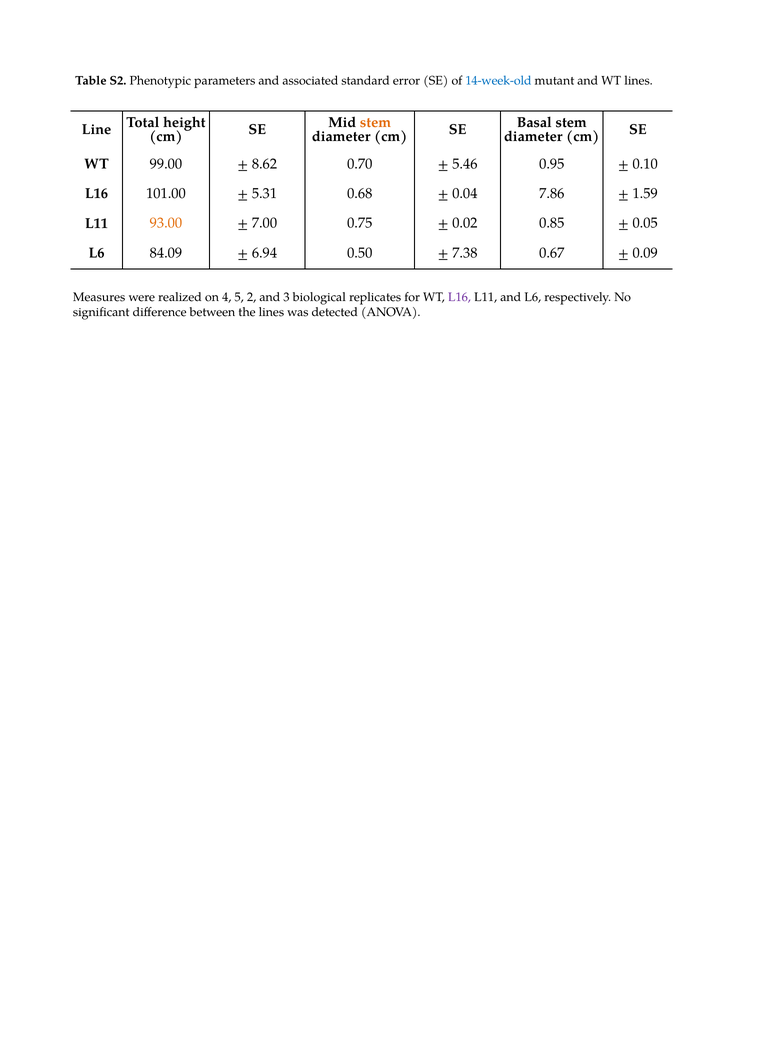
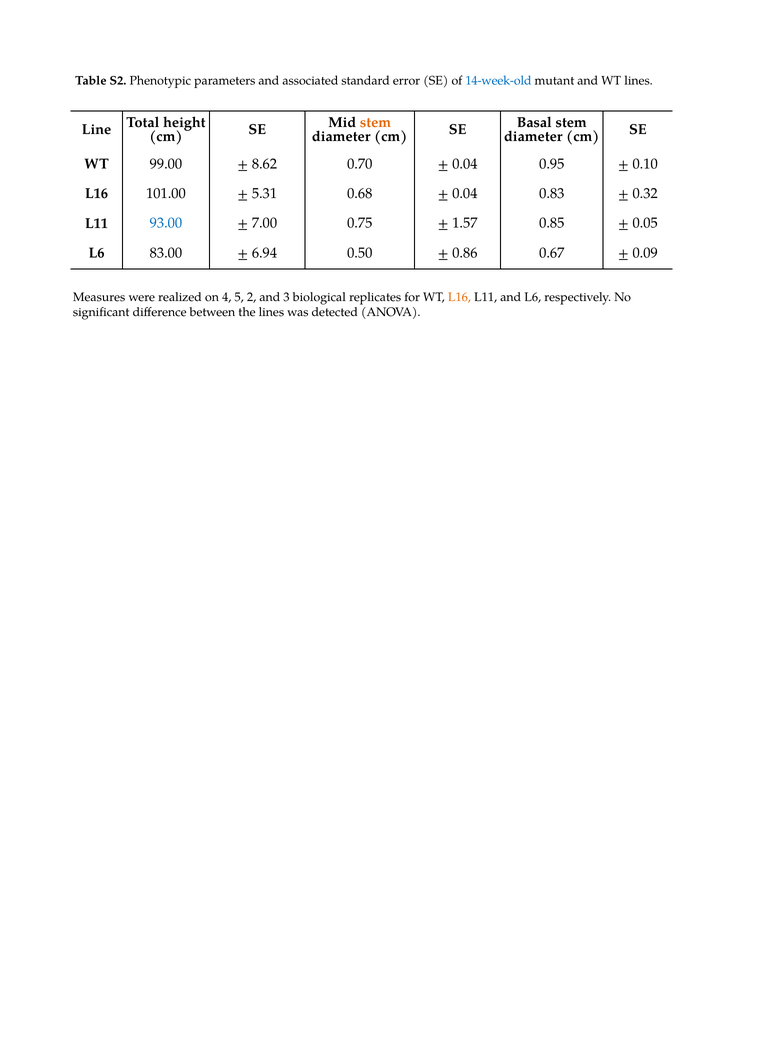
5.46: 5.46 -> 0.04 (465, 164)
7.86: 7.86 -> 0.83 (552, 194)
1.59: 1.59 -> 0.32 (645, 194)
93.00 colour: orange -> blue (166, 223)
0.02: 0.02 -> 1.57 (465, 223)
84.09: 84.09 -> 83.00 (166, 253)
7.38: 7.38 -> 0.86 (465, 253)
L16 colour: purple -> orange (459, 297)
